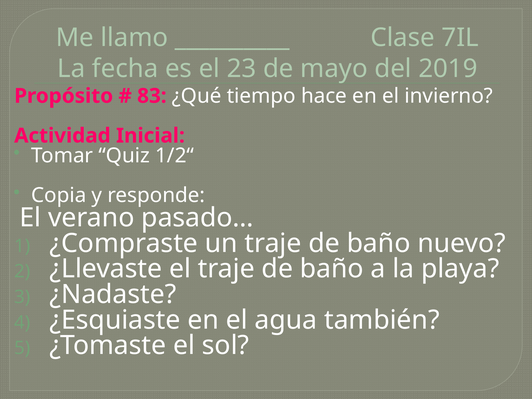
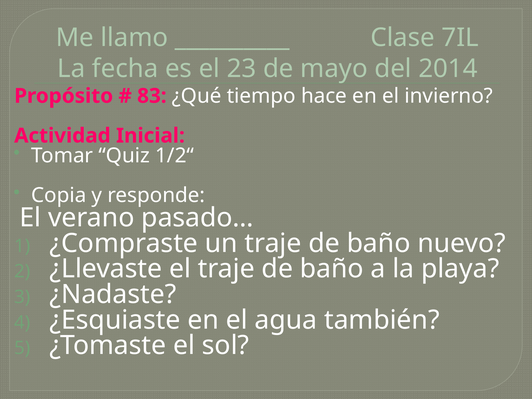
2019: 2019 -> 2014 (448, 69)
